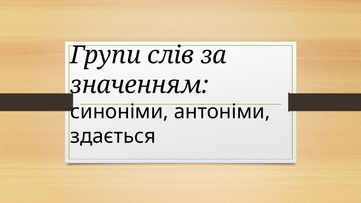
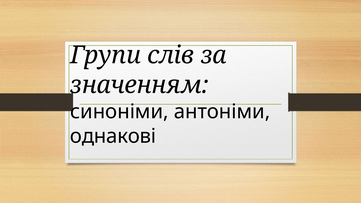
здається: здається -> однакові (113, 136)
